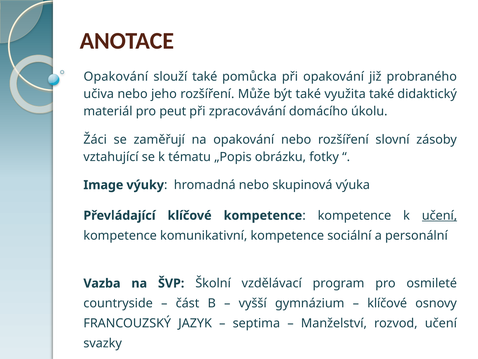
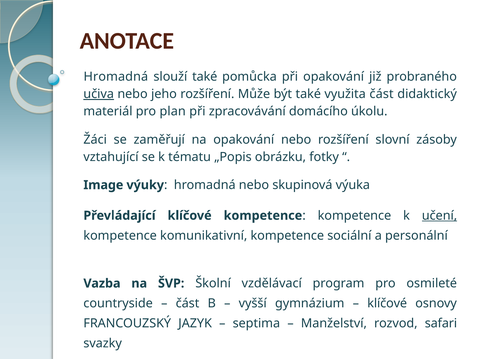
Opakování: Opakování -> Hromadná (116, 77)
učiva underline: none -> present (99, 94)
využita také: také -> část (382, 94)
peut: peut -> plan (173, 111)
rozvod učení: učení -> safari (441, 323)
